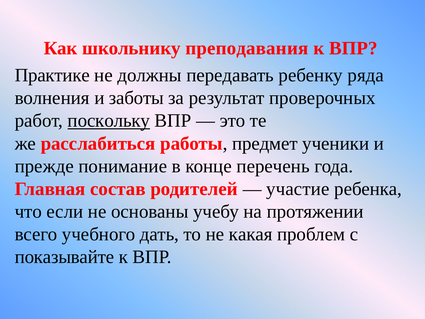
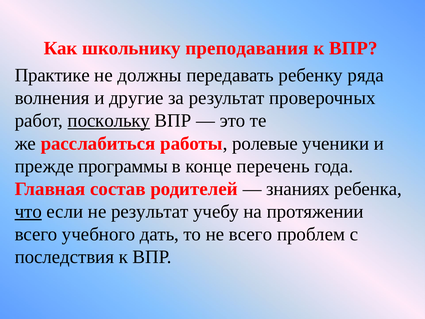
заботы: заботы -> другие (136, 98)
предмет: предмет -> ролевые (265, 143)
понимание: понимание -> программы (123, 166)
участие: участие -> знаниях (298, 189)
что underline: none -> present (28, 211)
не основаны: основаны -> результат (150, 211)
не какая: какая -> всего (251, 234)
показывайте: показывайте -> последствия (64, 257)
